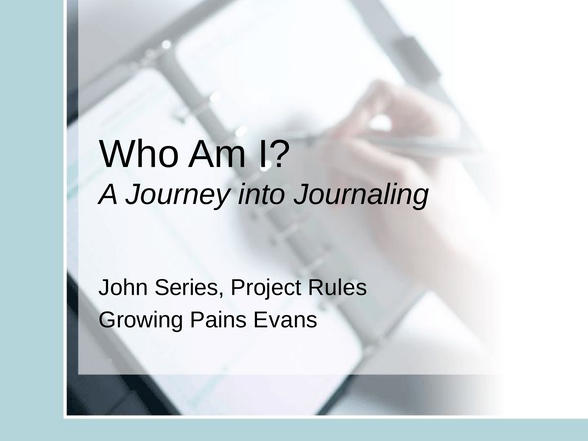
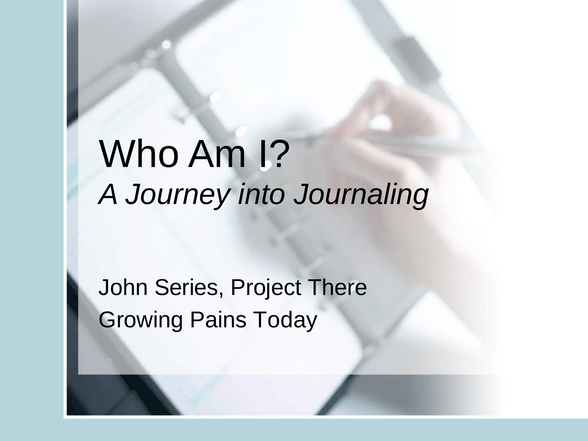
Rules: Rules -> There (338, 288)
Evans: Evans -> Today (286, 320)
